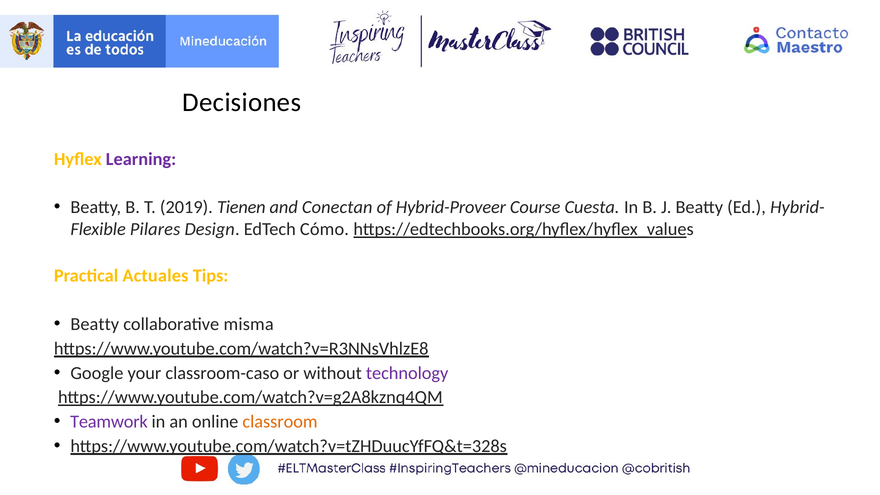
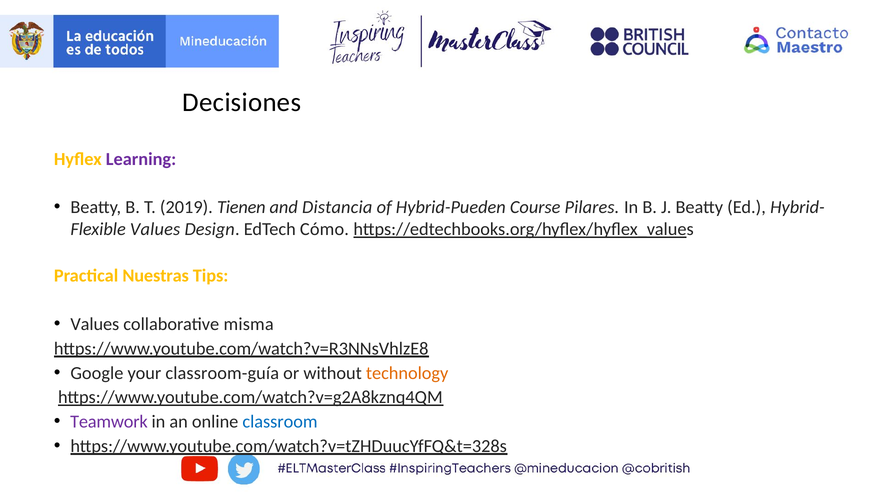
Conectan: Conectan -> Distancia (337, 207)
Hybrid-Proveer: Hybrid-Proveer -> Hybrid-Pueden (451, 207)
Cuesta: Cuesta -> Pilares (592, 207)
Pilares: Pilares -> Values (155, 229)
Actuales: Actuales -> Nuestras (156, 276)
Beatty: Beatty -> Values (95, 324)
classroom-caso: classroom-caso -> classroom-guía (222, 373)
technology colour: purple -> orange (407, 373)
classroom colour: orange -> blue (280, 422)
